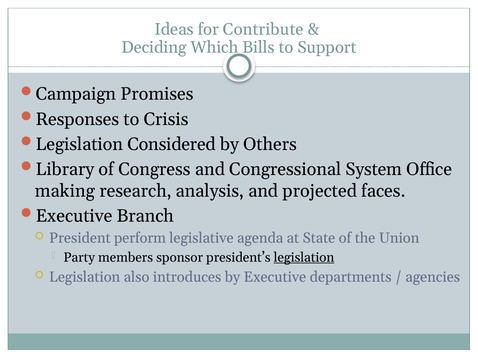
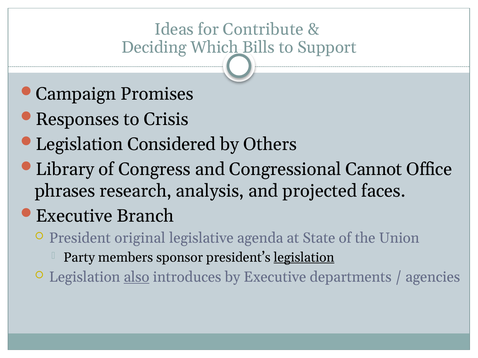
System: System -> Cannot (374, 170)
making: making -> phrases (65, 191)
perform: perform -> original (140, 238)
also underline: none -> present (137, 277)
